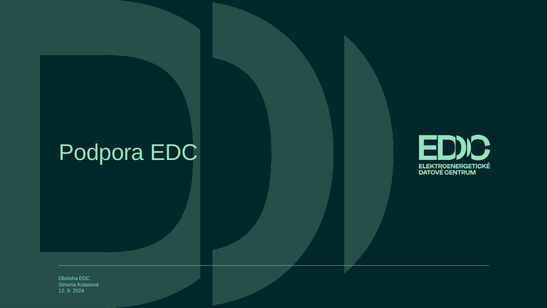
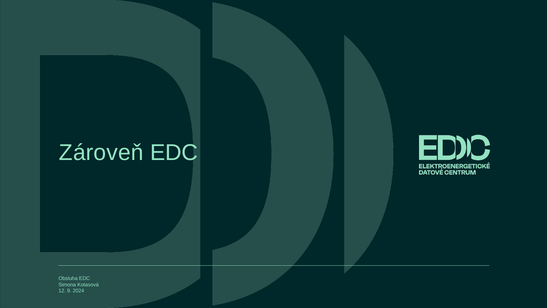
Podpora: Podpora -> Zároveň (101, 153)
